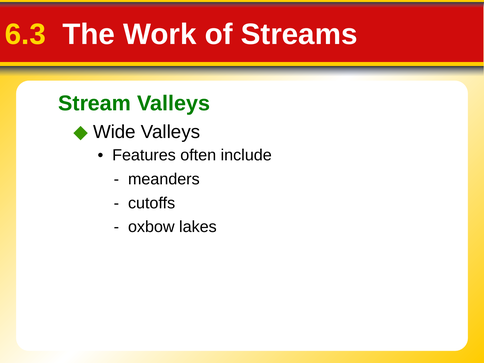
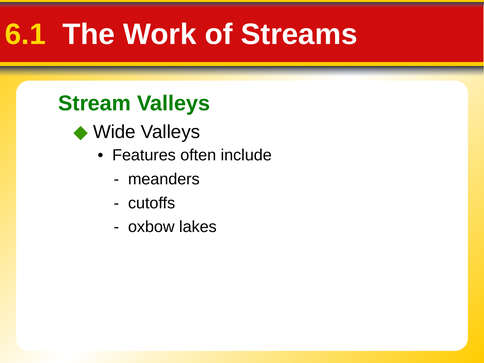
6.3: 6.3 -> 6.1 (25, 34)
